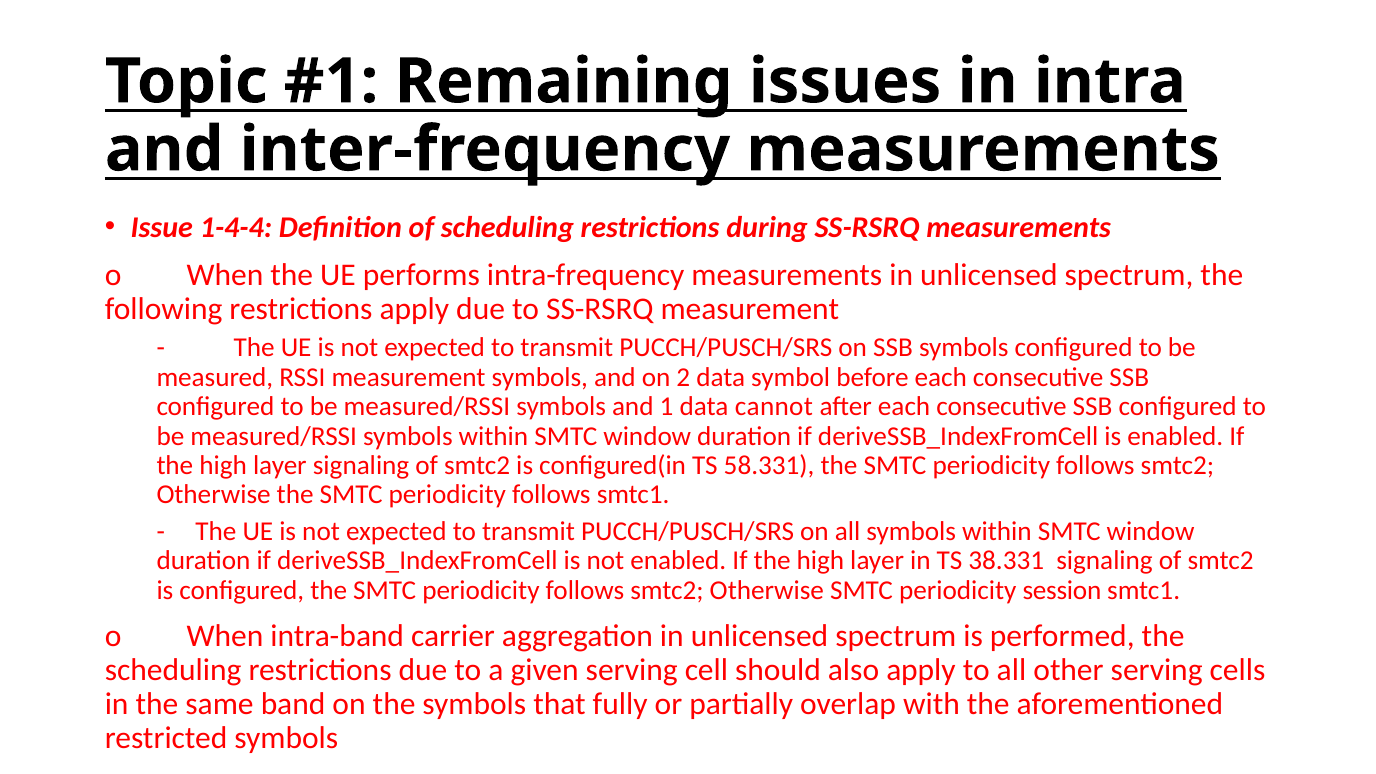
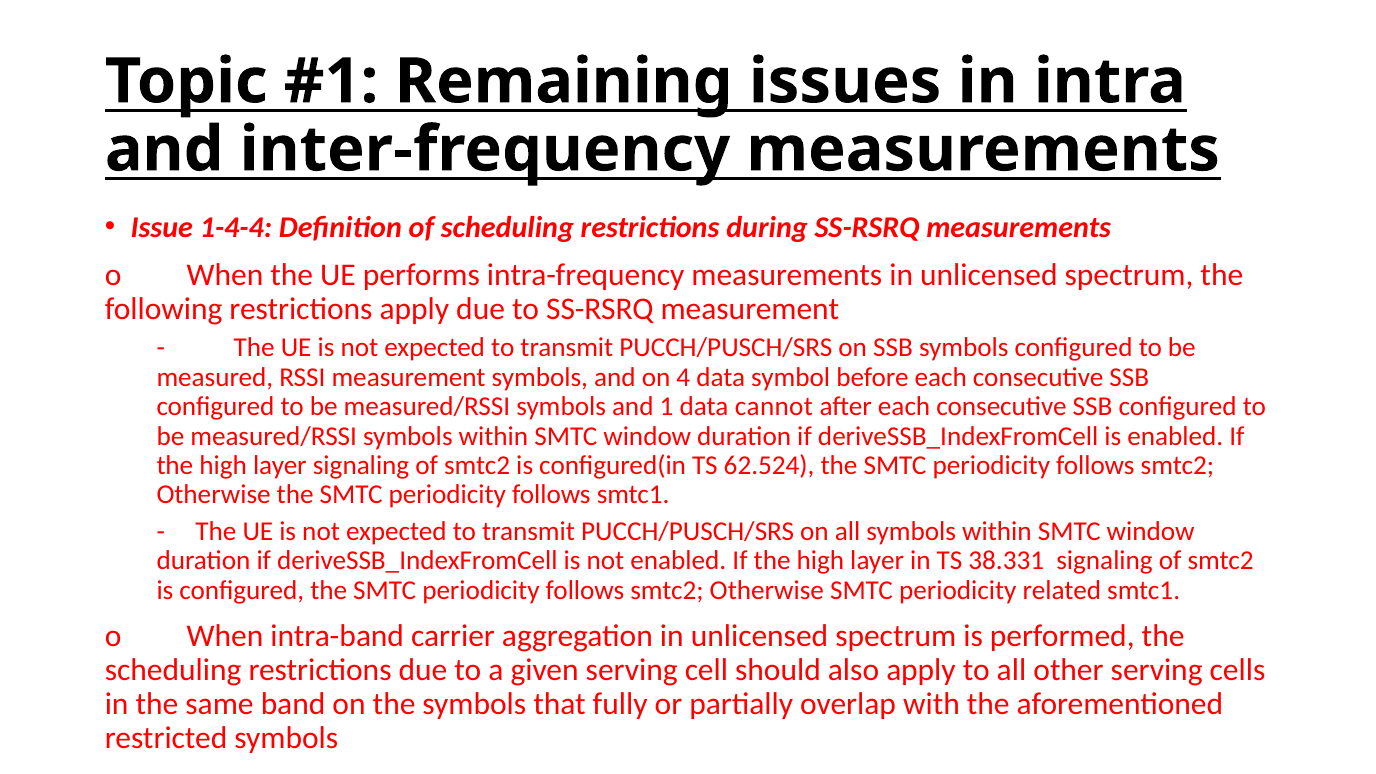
2: 2 -> 4 (683, 377)
58.331: 58.331 -> 62.524 (769, 465)
session: session -> related (1062, 590)
